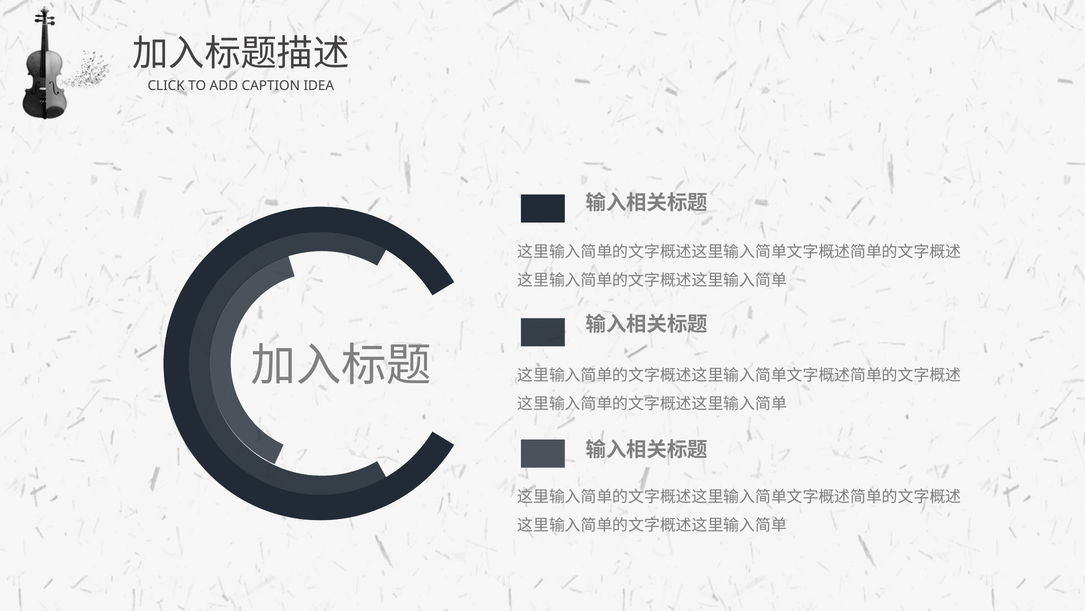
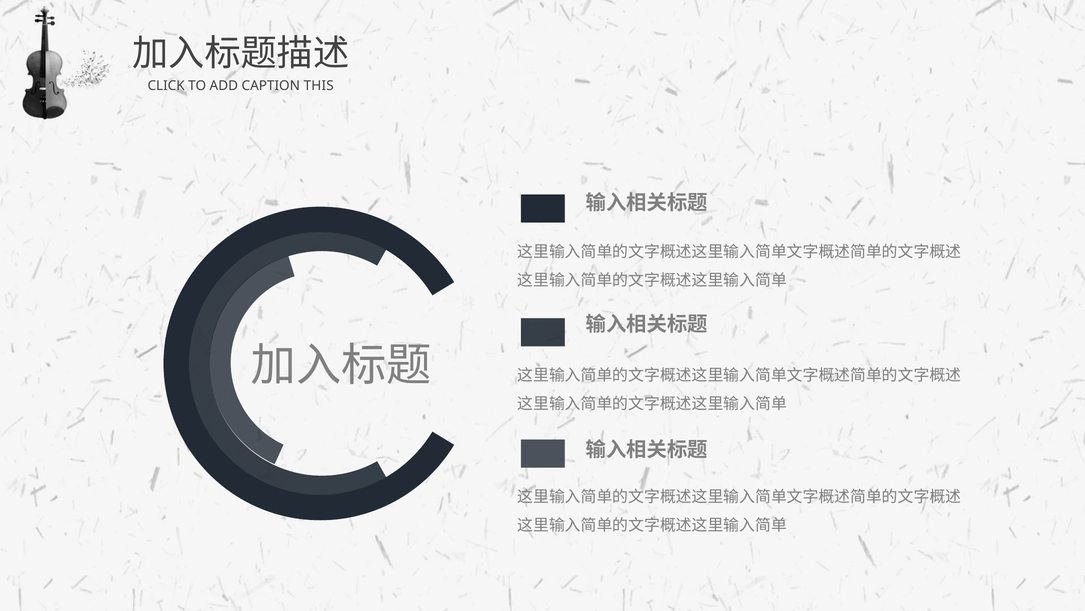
IDEA: IDEA -> THIS (319, 86)
